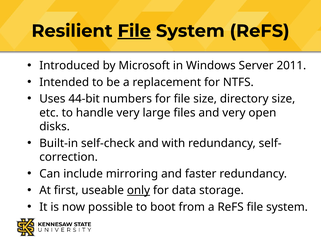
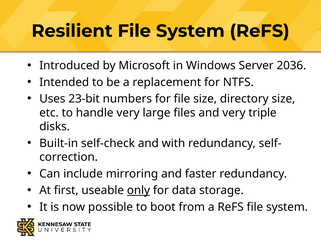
File underline: present -> none (134, 31)
2011: 2011 -> 2036 (291, 66)
44-bit: 44-bit -> 23-bit (84, 99)
open: open -> triple (262, 113)
